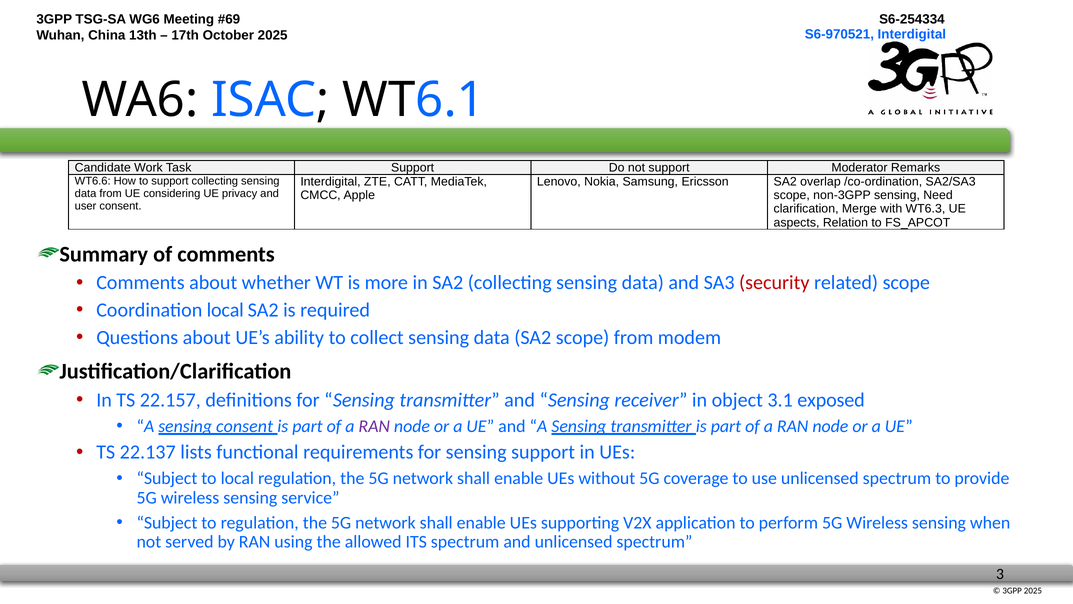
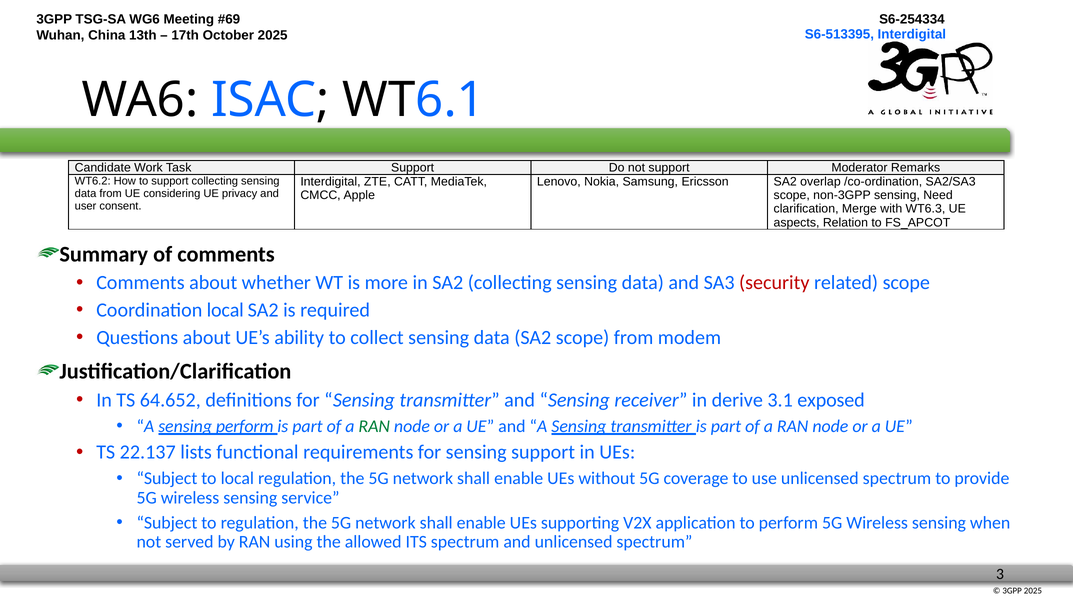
S6-970521: S6-970521 -> S6-513395 (839, 35)
WT6.6: WT6.6 -> WT6.2 (93, 181)
22.157: 22.157 -> 64.652 (170, 400)
object: object -> derive (737, 400)
sensing consent: consent -> perform (245, 426)
RAN colour: purple -> green (374, 426)
